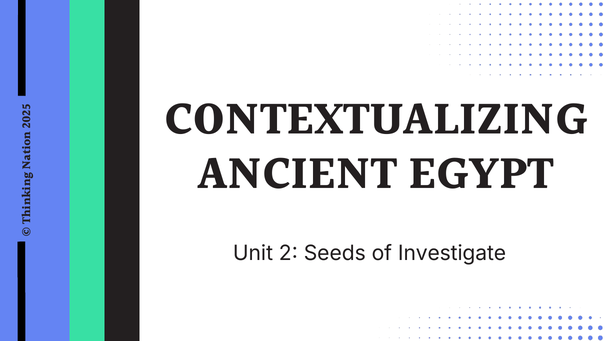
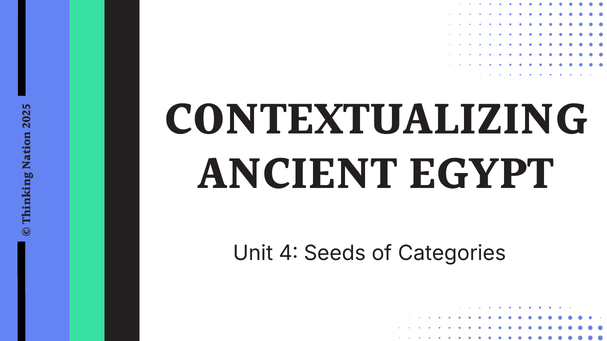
Unit 2: 2 -> 4 (289, 254)
Investigate: Investigate -> Categories (452, 254)
